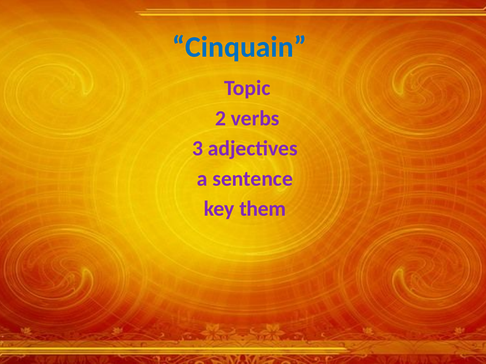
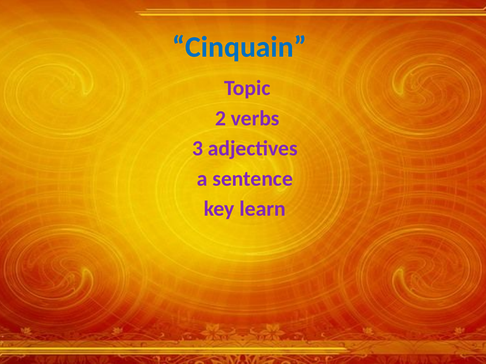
them: them -> learn (263, 209)
